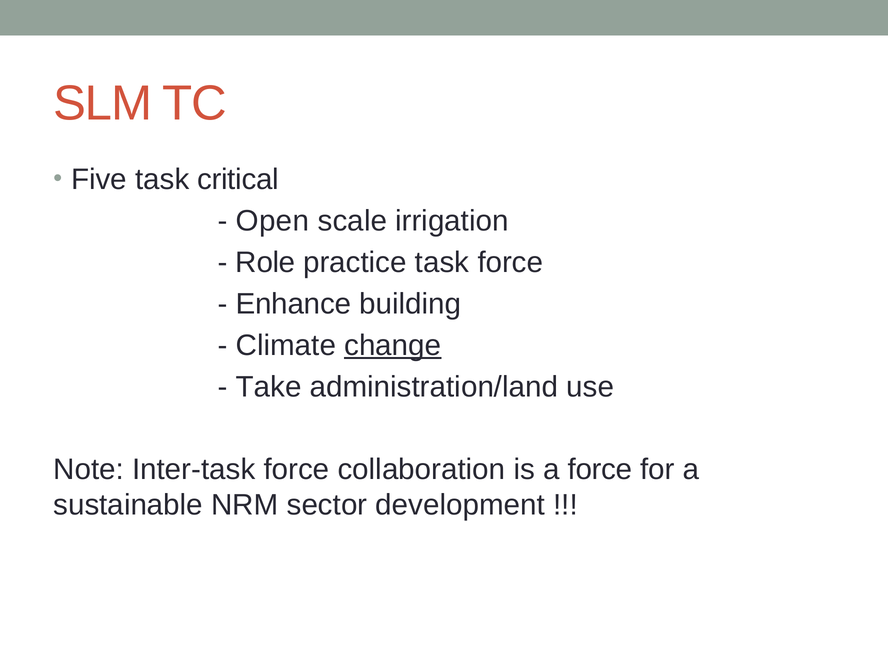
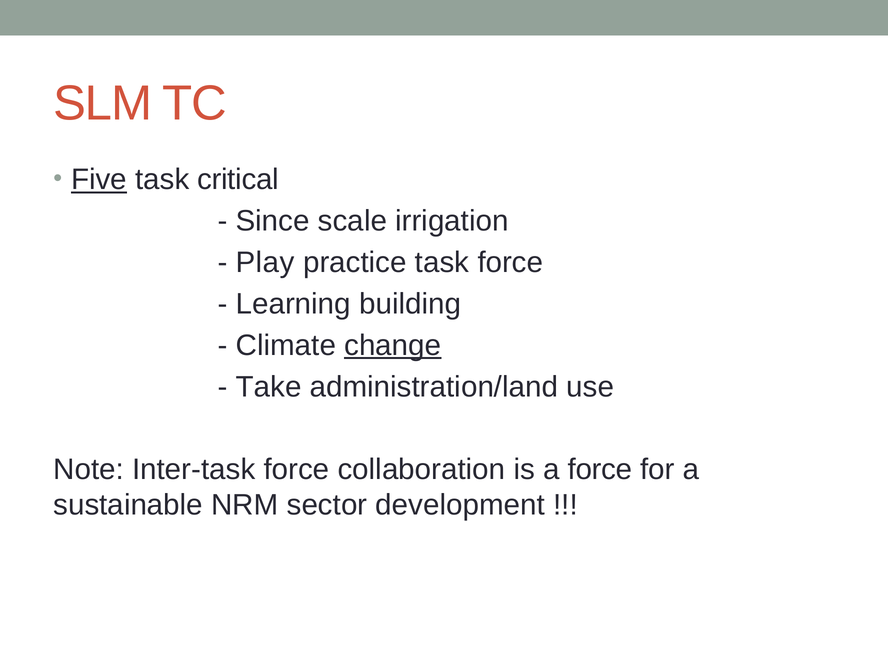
Five underline: none -> present (99, 180)
Open: Open -> Since (273, 221)
Role: Role -> Play (265, 263)
Enhance: Enhance -> Learning (293, 304)
